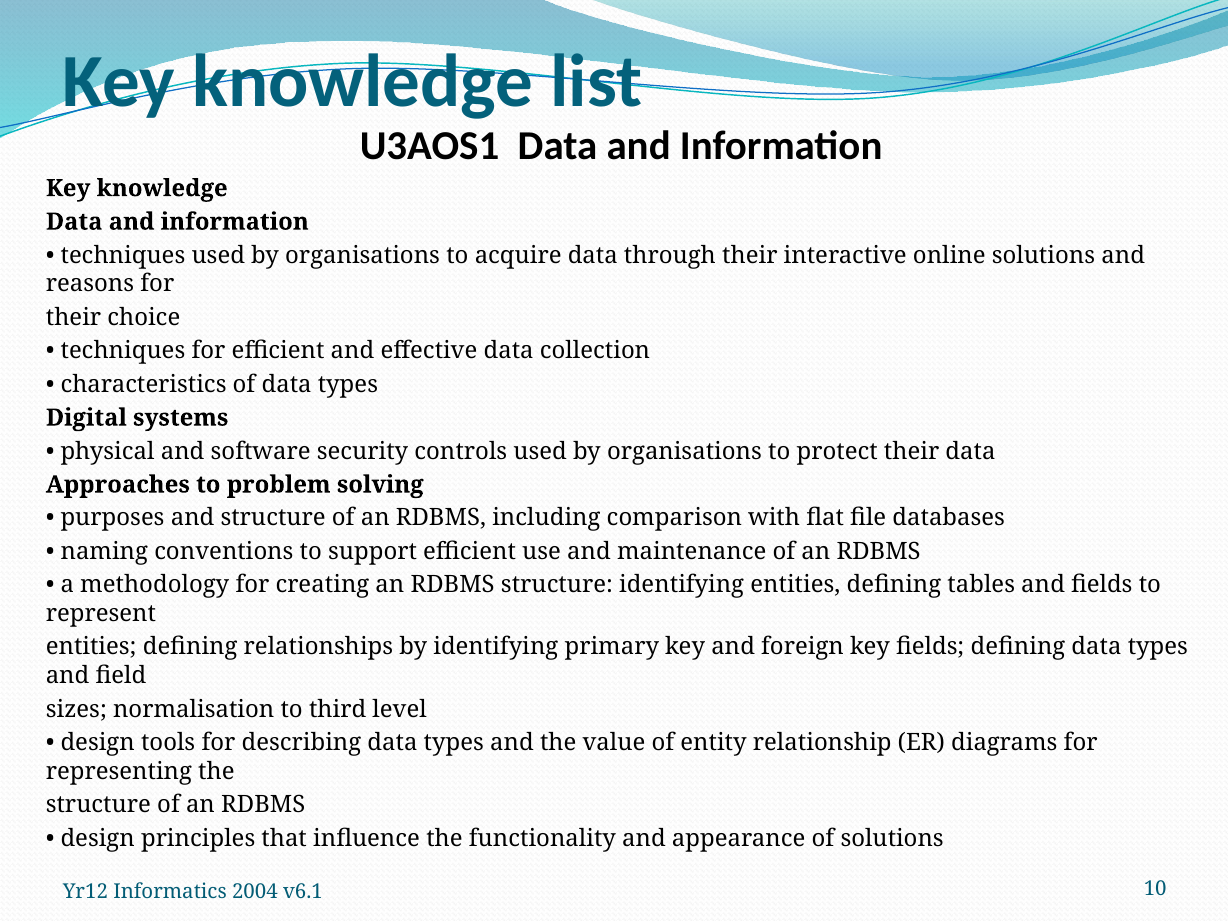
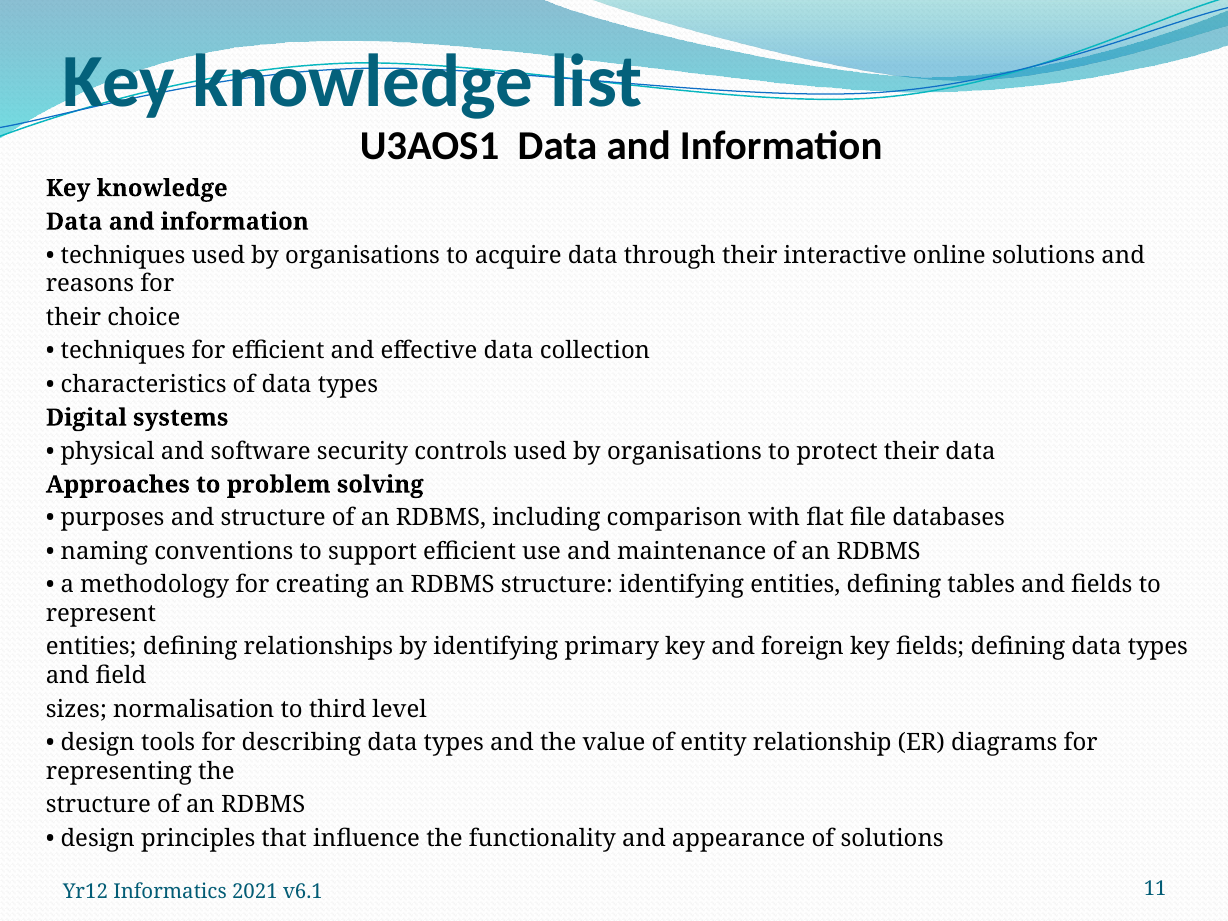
2004: 2004 -> 2021 (255, 892)
10: 10 -> 11 (1155, 888)
